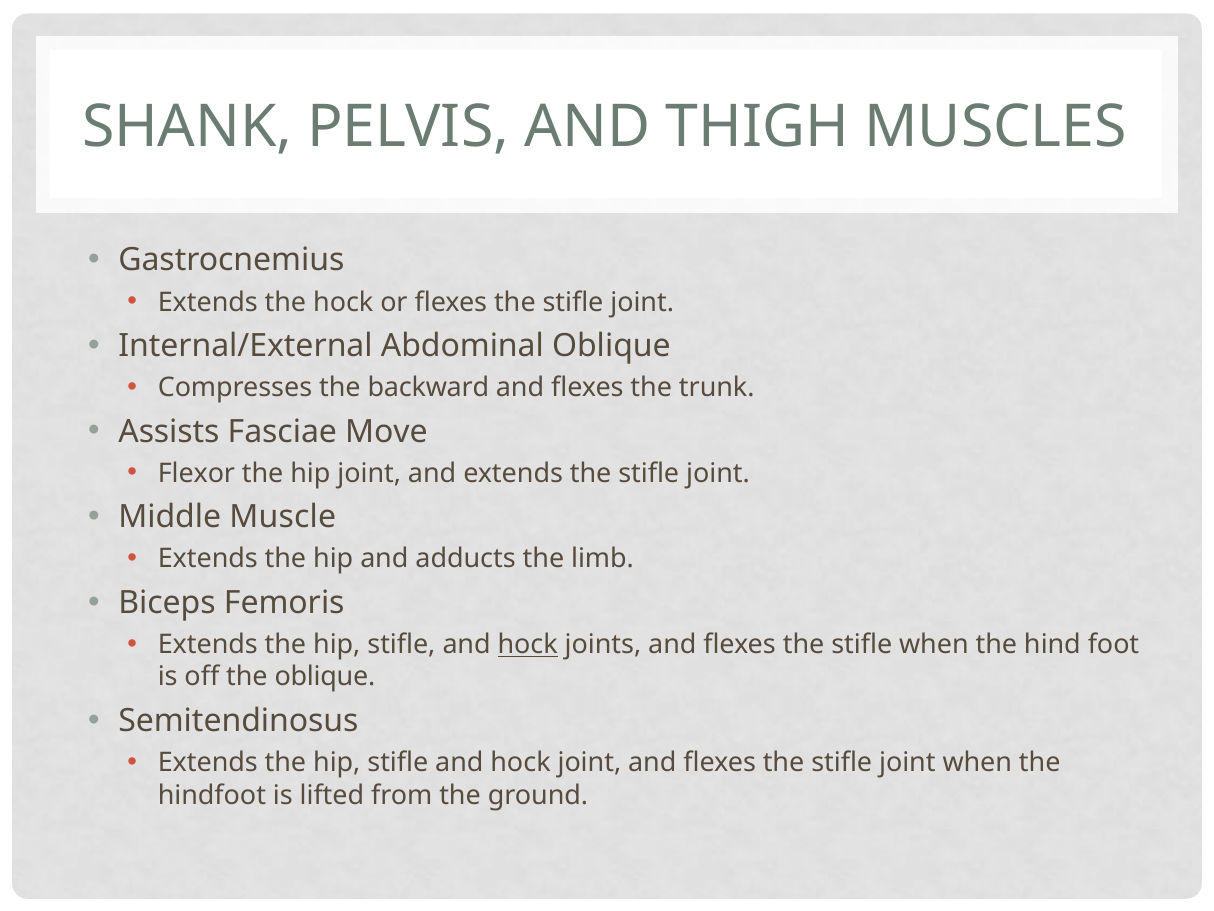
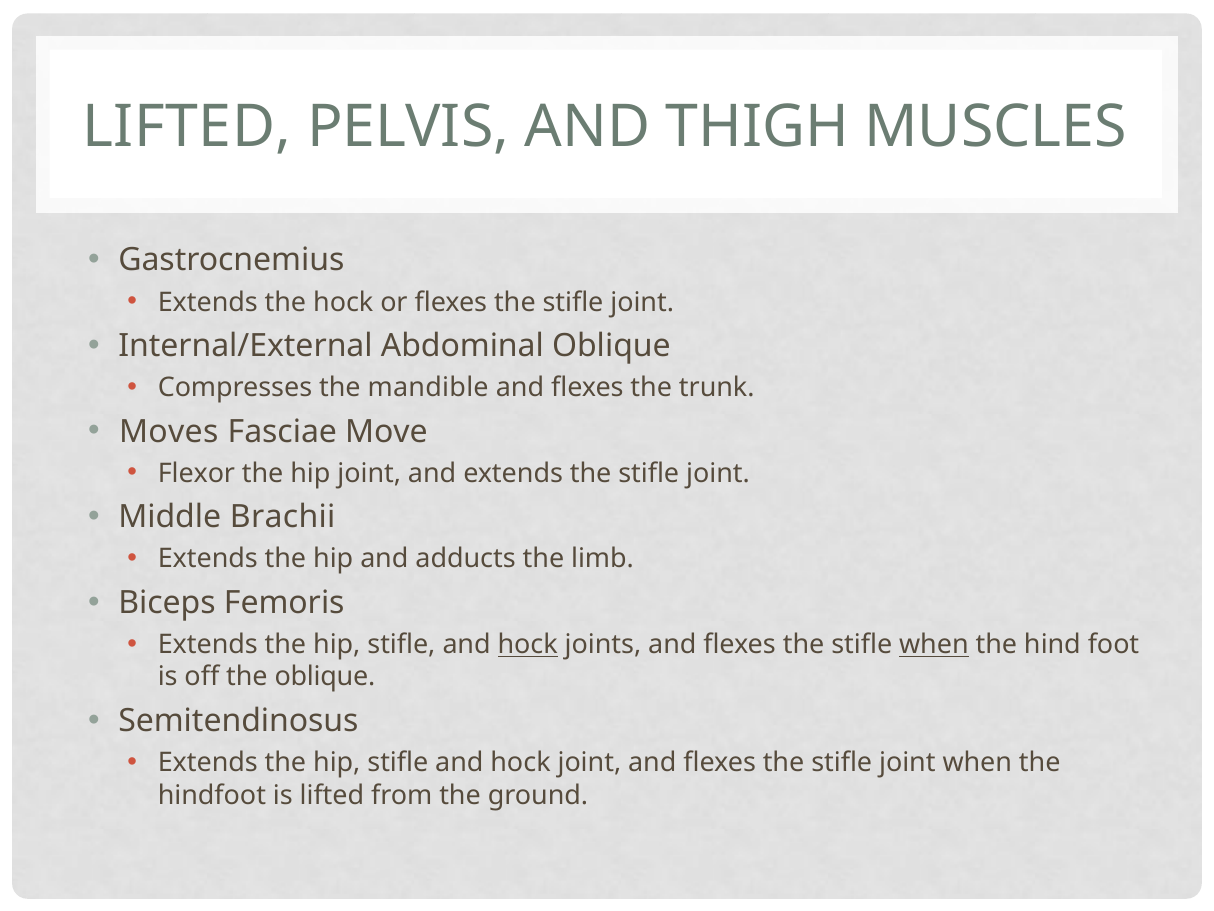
SHANK: SHANK -> LIFTED (187, 127)
backward: backward -> mandible (428, 388)
Assists: Assists -> Moves (169, 431)
Muscle: Muscle -> Brachii (283, 517)
when underline: none -> present (934, 644)
